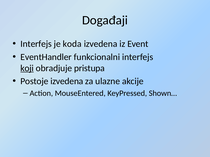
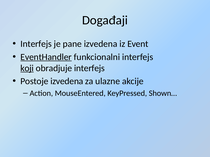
koda: koda -> pane (72, 44)
EventHandler underline: none -> present (46, 57)
obradjuje pristupa: pristupa -> interfejs (89, 68)
